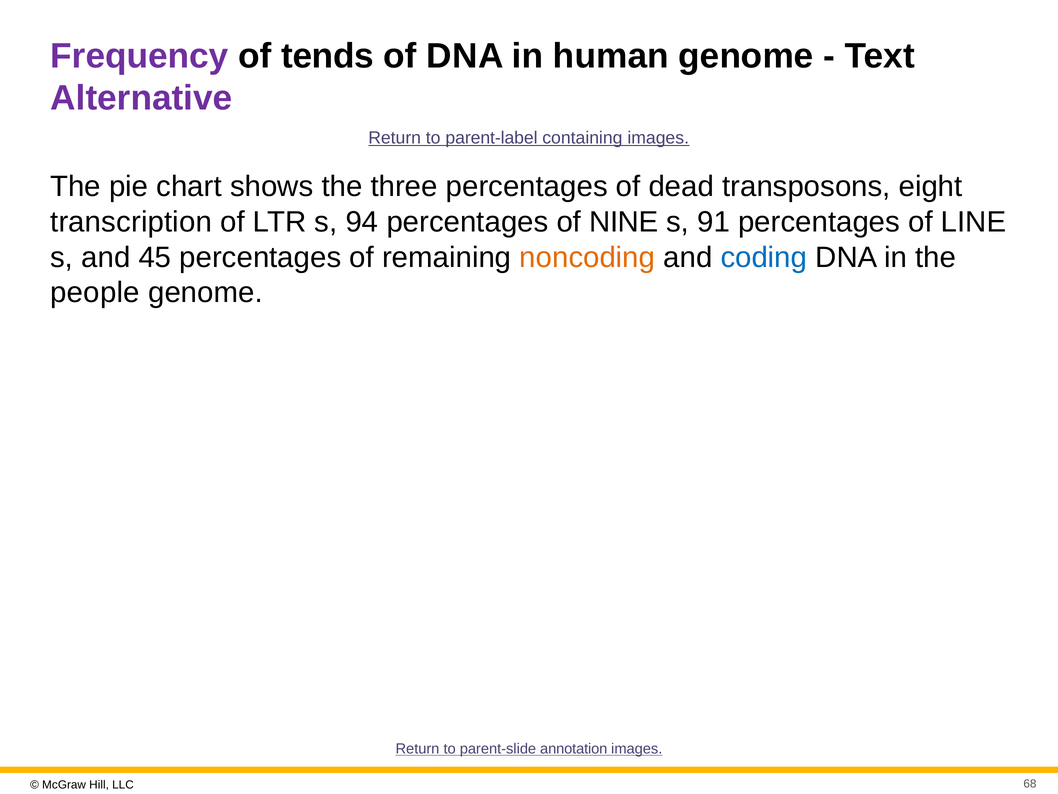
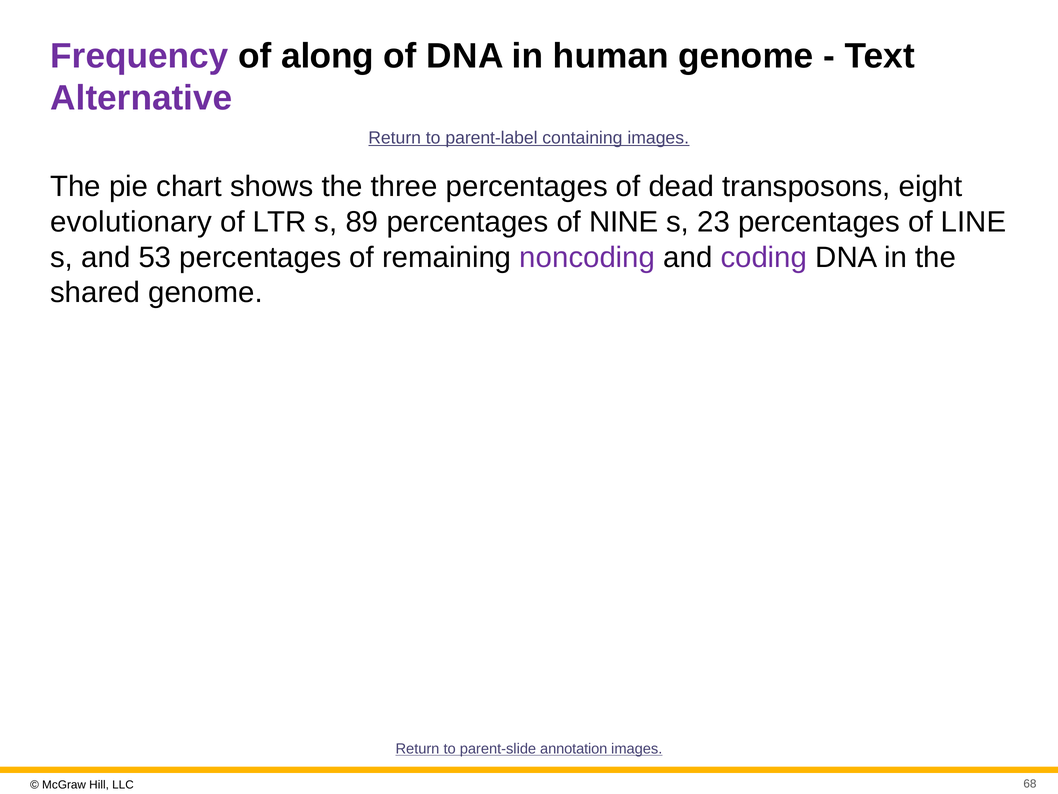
tends: tends -> along (328, 56)
transcription: transcription -> evolutionary (131, 222)
94: 94 -> 89 (362, 222)
91: 91 -> 23 (714, 222)
45: 45 -> 53 (155, 257)
noncoding colour: orange -> purple (587, 257)
coding colour: blue -> purple (764, 257)
people: people -> shared (95, 292)
